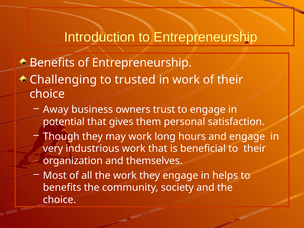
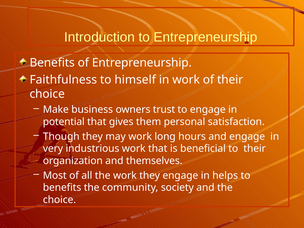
Challenging: Challenging -> Faithfulness (63, 80)
trusted: trusted -> himself (135, 80)
Away: Away -> Make (56, 110)
